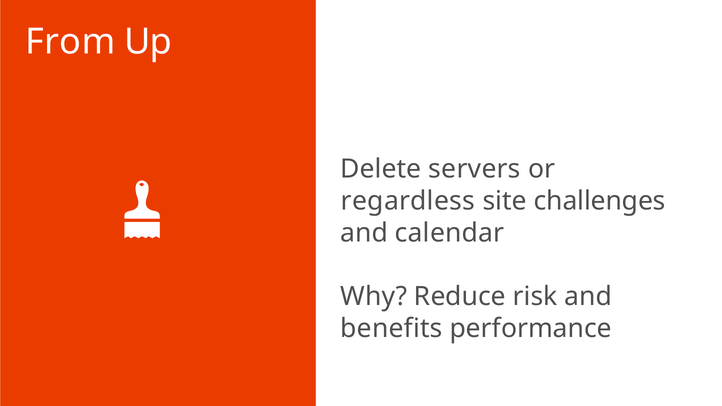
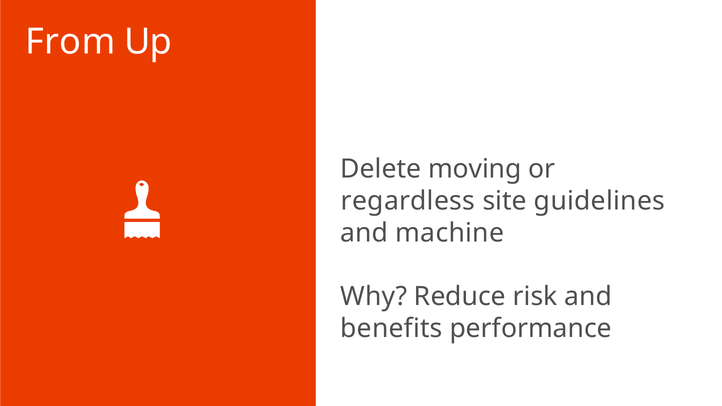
servers: servers -> moving (475, 169)
challenges: challenges -> guidelines (599, 201)
calendar: calendar -> machine (450, 233)
